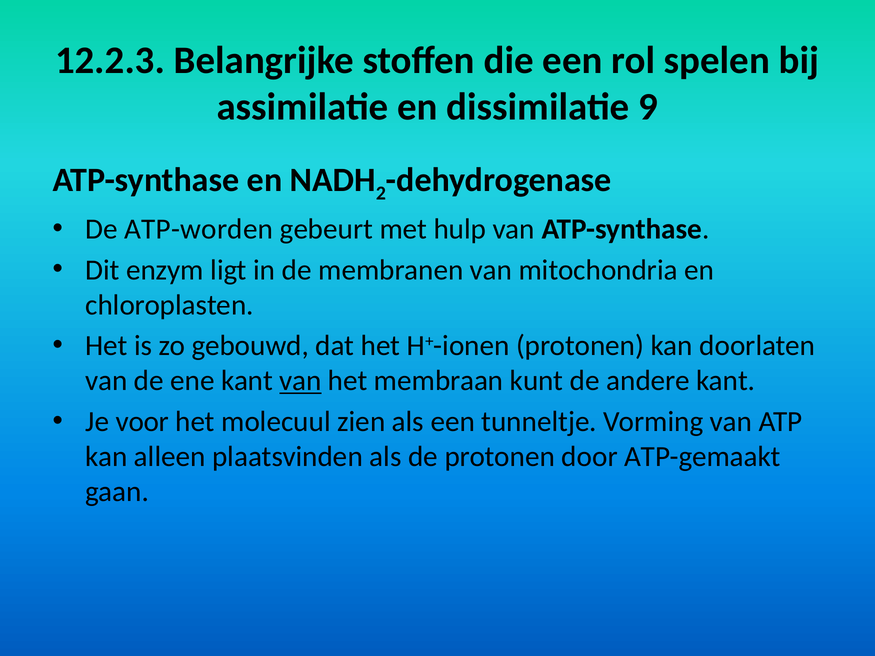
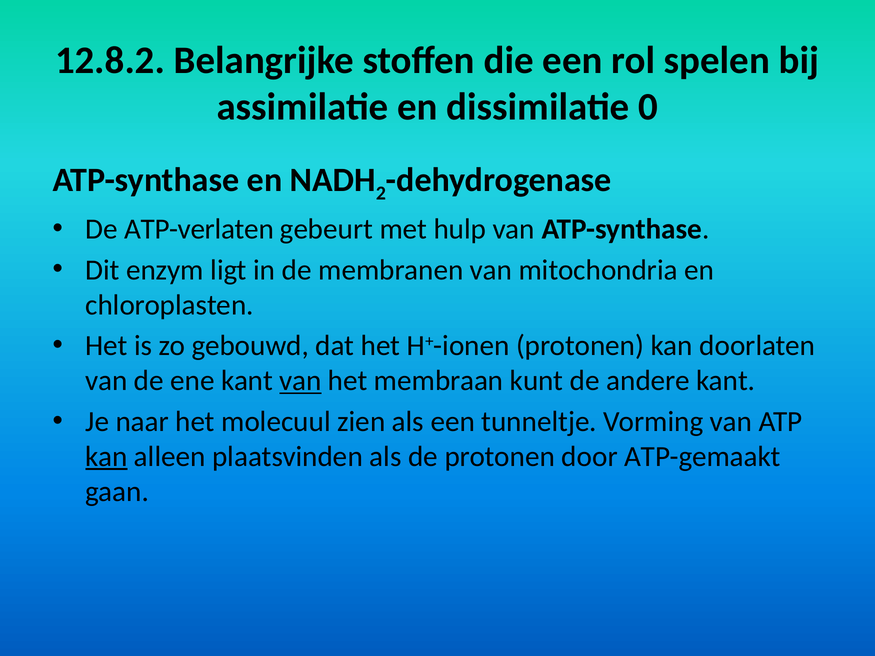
12.2.3: 12.2.3 -> 12.8.2 (110, 60)
9: 9 -> 0 (648, 107)
ATP-worden: ATP-worden -> ATP-verlaten (199, 229)
voor: voor -> naar (142, 422)
kan underline: none -> present (106, 457)
